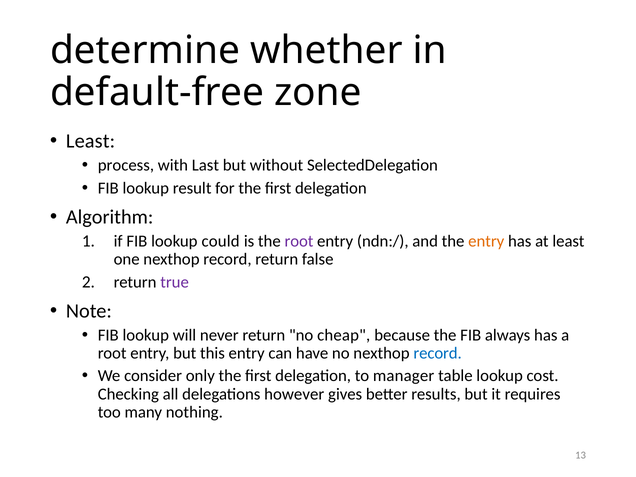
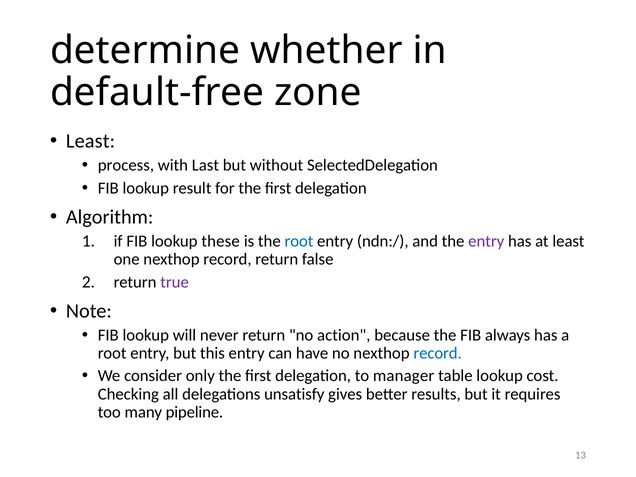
could: could -> these (221, 241)
root colour: purple -> blue (299, 241)
entry colour: orange -> purple (486, 241)
cheap: cheap -> action (344, 335)
however: however -> unsatisfy (294, 394)
nothing: nothing -> pipeline (194, 412)
